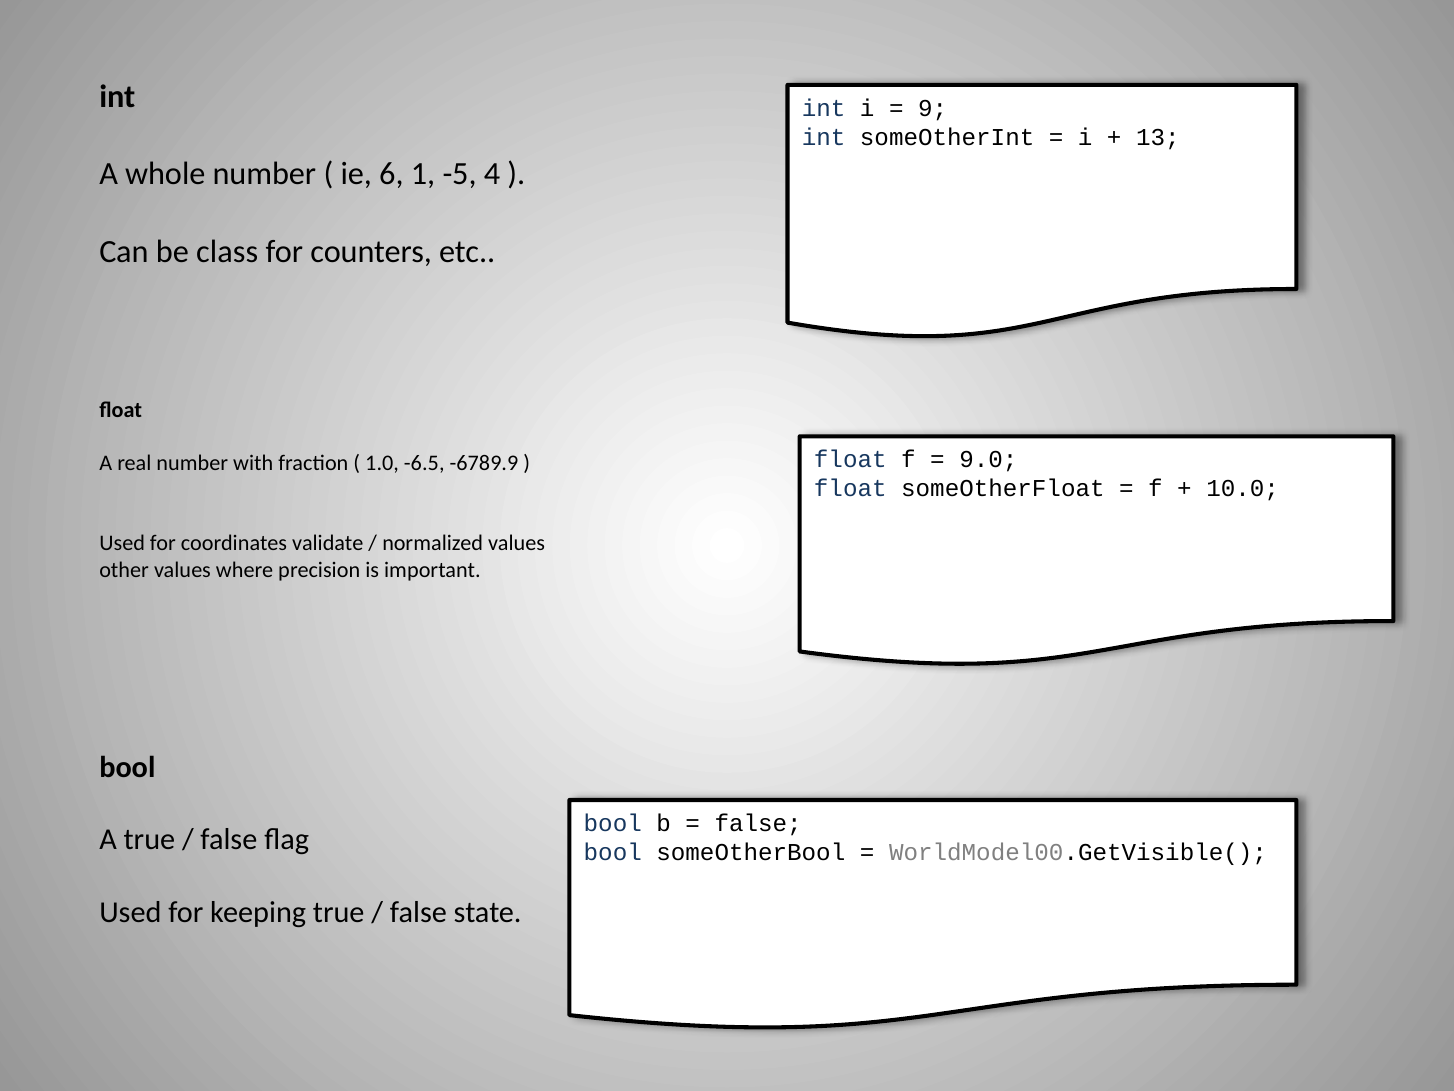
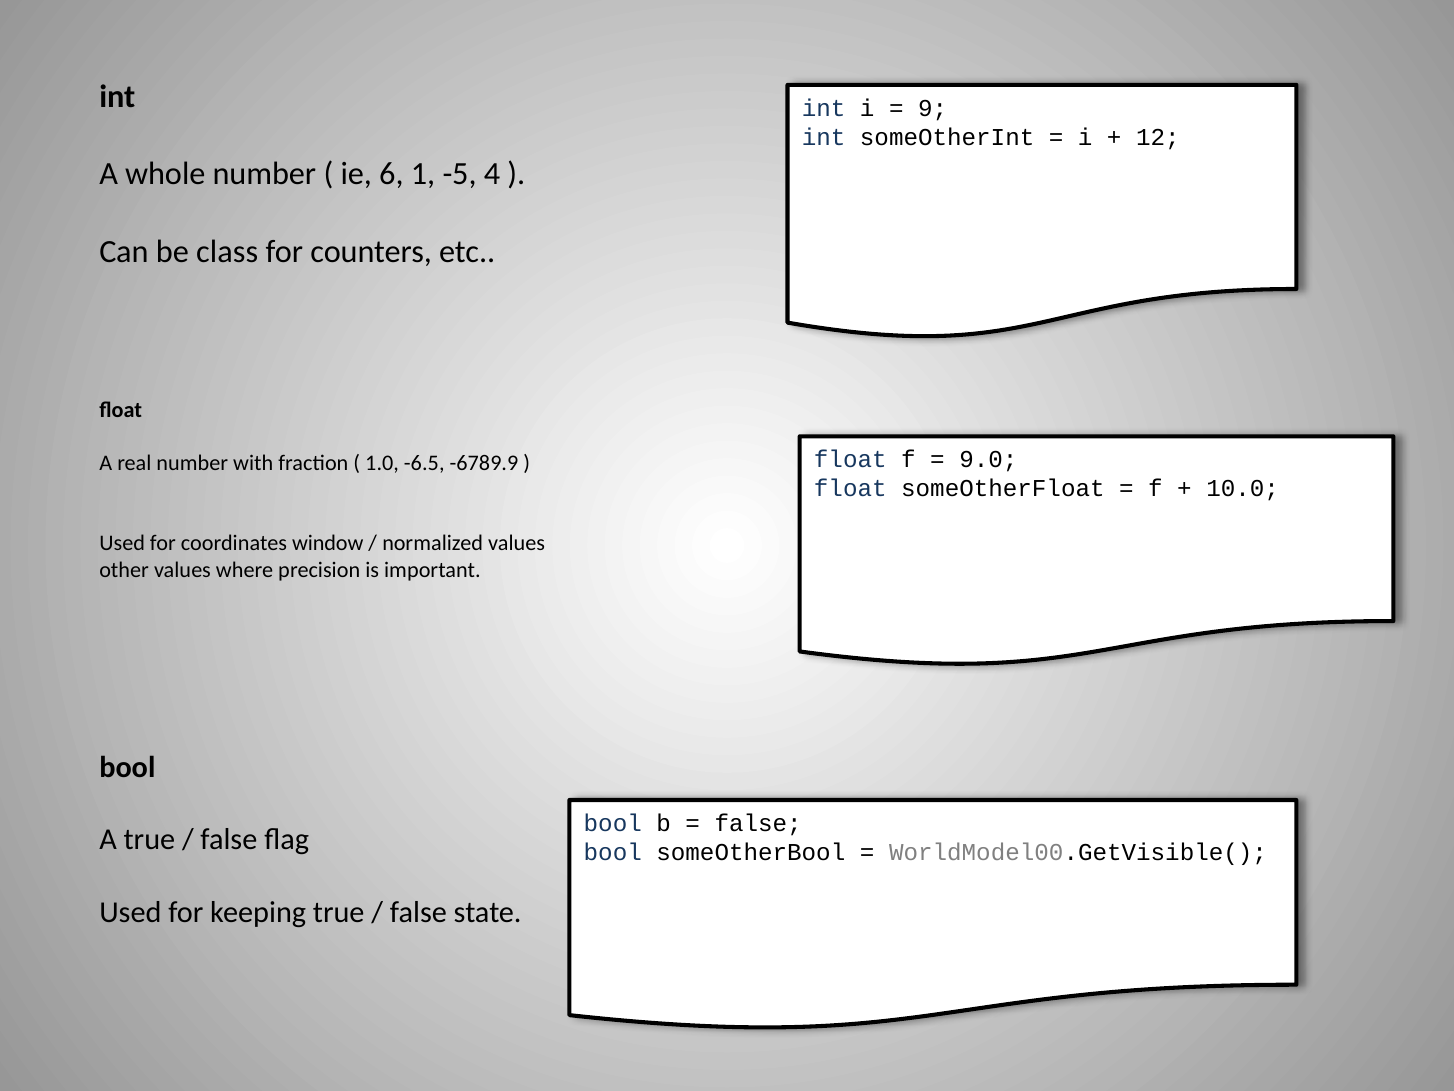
13: 13 -> 12 (1158, 137)
validate: validate -> window (328, 543)
